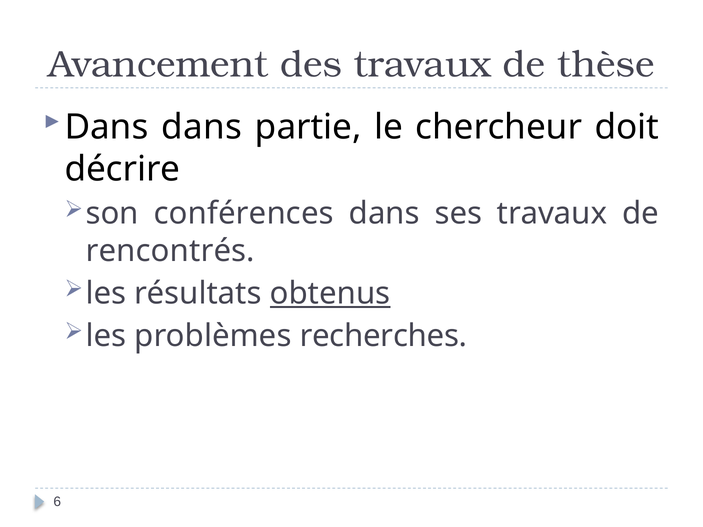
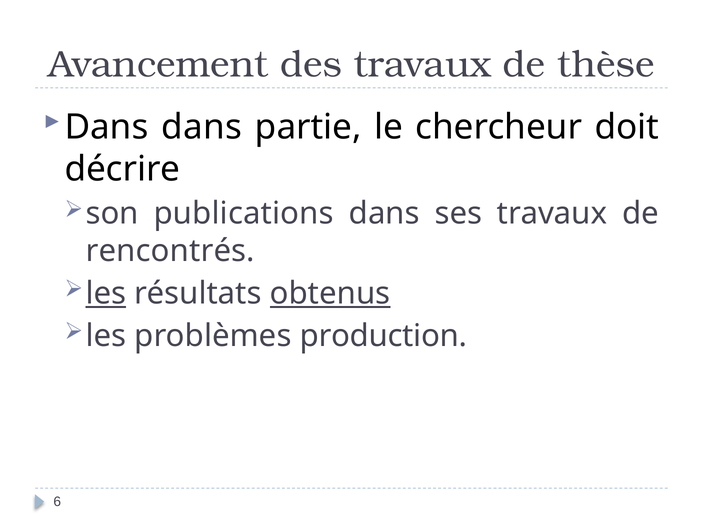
conférences: conférences -> publications (244, 214)
les underline: none -> present (106, 294)
recherches: recherches -> production (383, 336)
